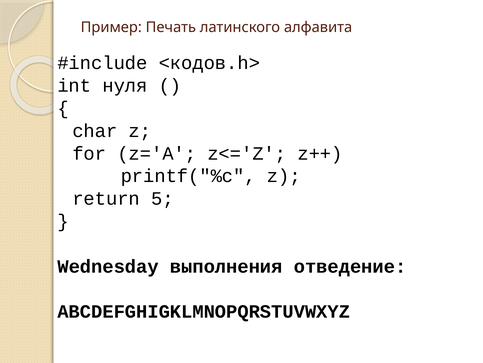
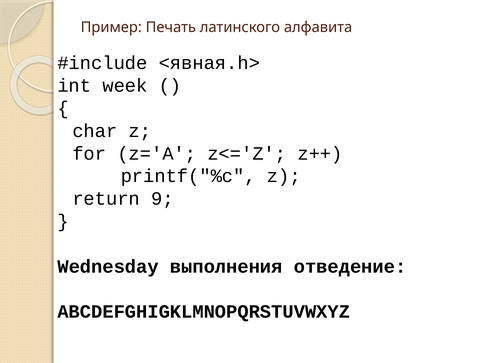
<кодов.h>: <кодов.h> -> <явная.h> (209, 63)
нуля: нуля -> week (125, 86)
5: 5 -> 9 (162, 198)
